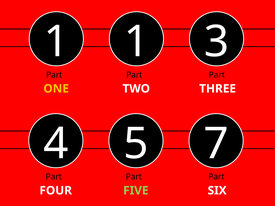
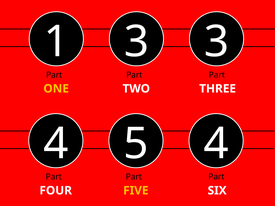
1 1: 1 -> 3 (136, 42)
5 7: 7 -> 4 (216, 144)
FIVE colour: light green -> yellow (136, 191)
